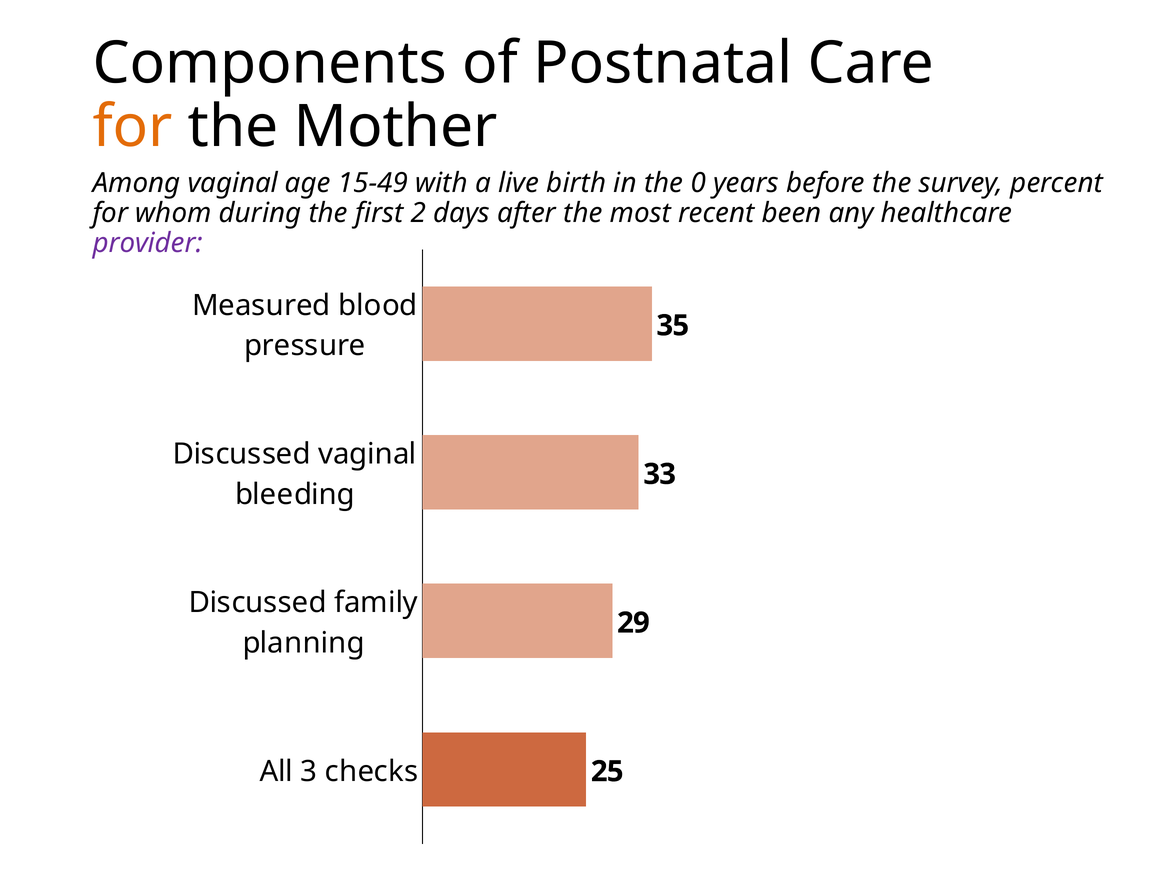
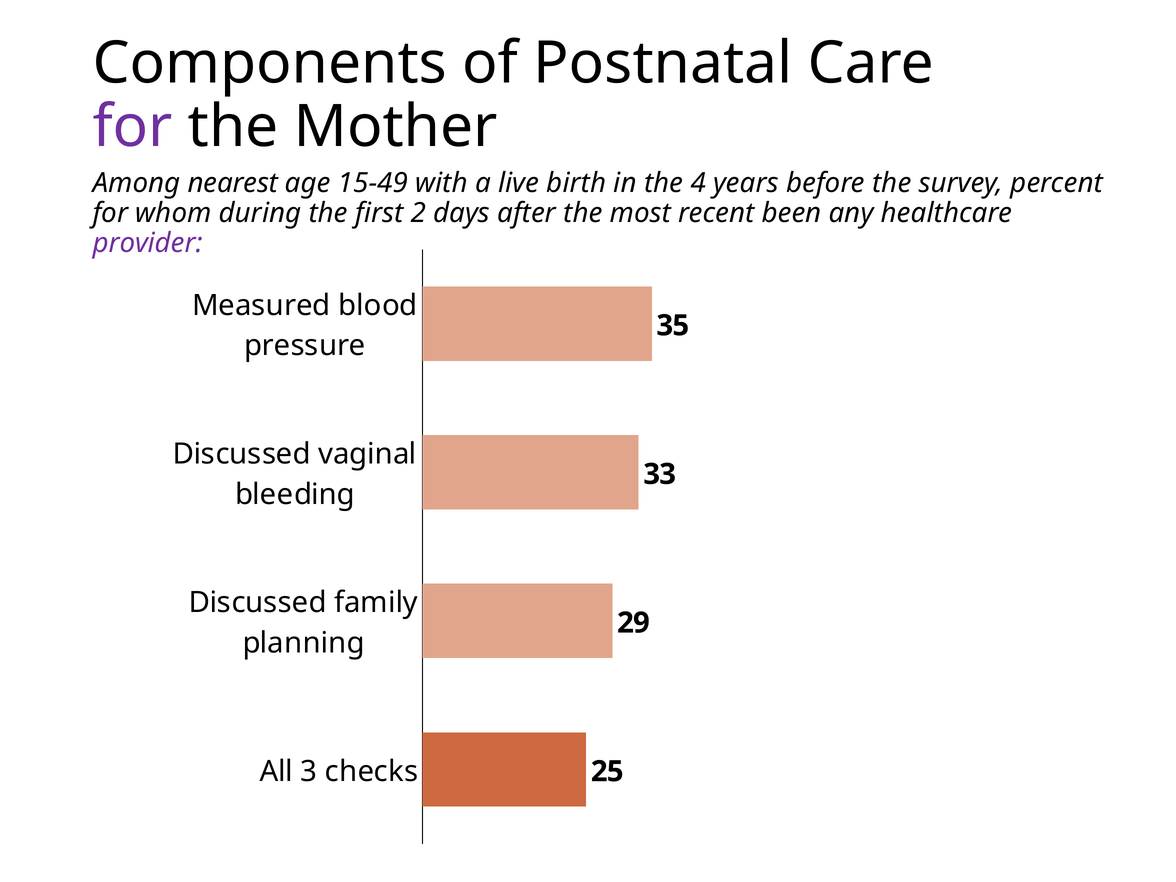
for colour: orange -> purple (133, 127)
Among vaginal: vaginal -> nearest (233, 183)
0: 0 -> 4 (698, 183)
